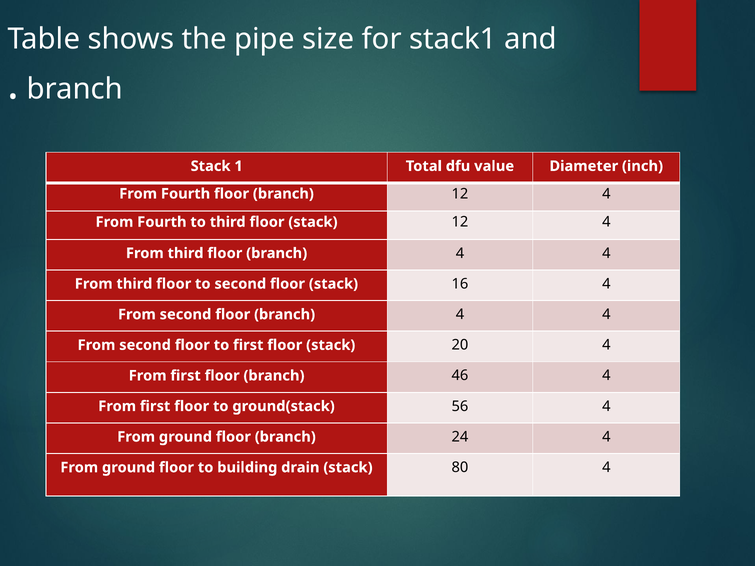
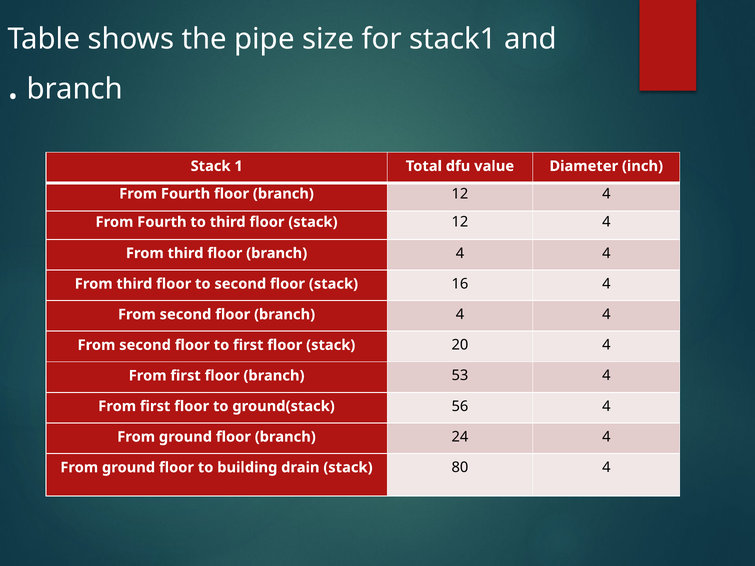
46: 46 -> 53 (460, 376)
